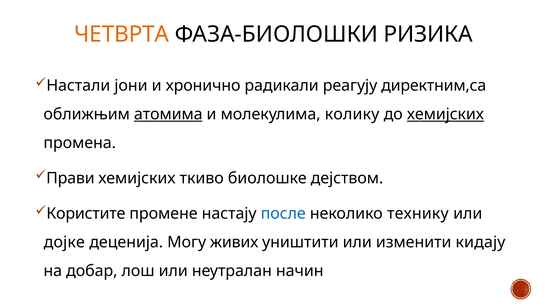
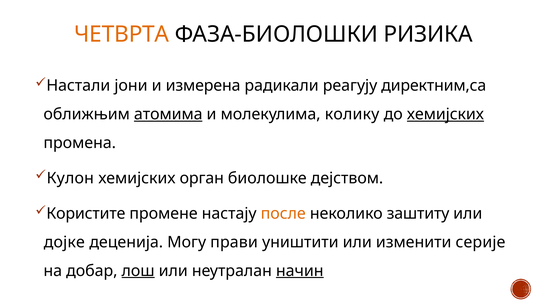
хронично: хронично -> измерена (203, 86)
Прави: Прави -> Кулон (70, 178)
ткиво: ткиво -> орган (202, 178)
после colour: blue -> orange (283, 214)
технику: технику -> заштиту (418, 214)
живих: живих -> прави (234, 242)
кидају: кидају -> серије (480, 242)
лош underline: none -> present (138, 271)
начин underline: none -> present (300, 271)
